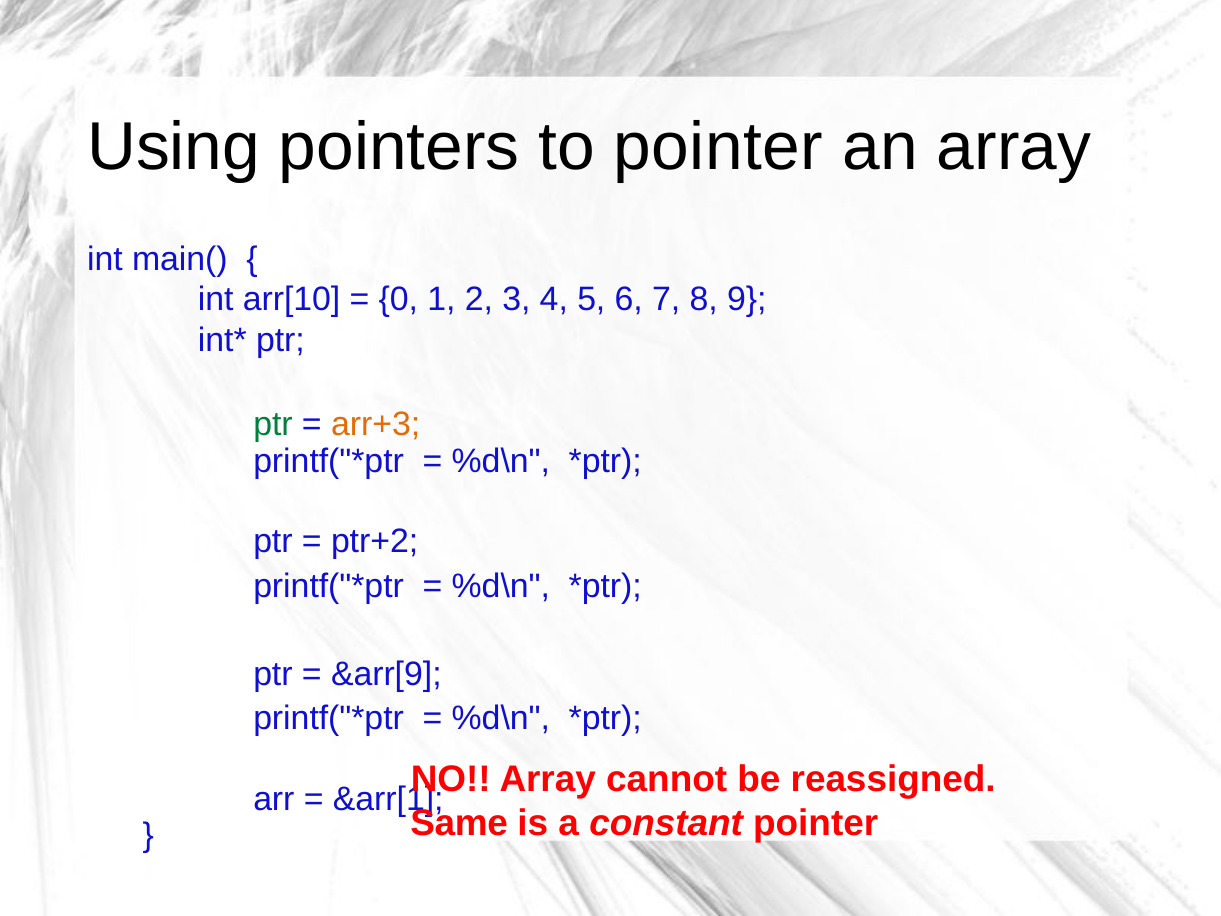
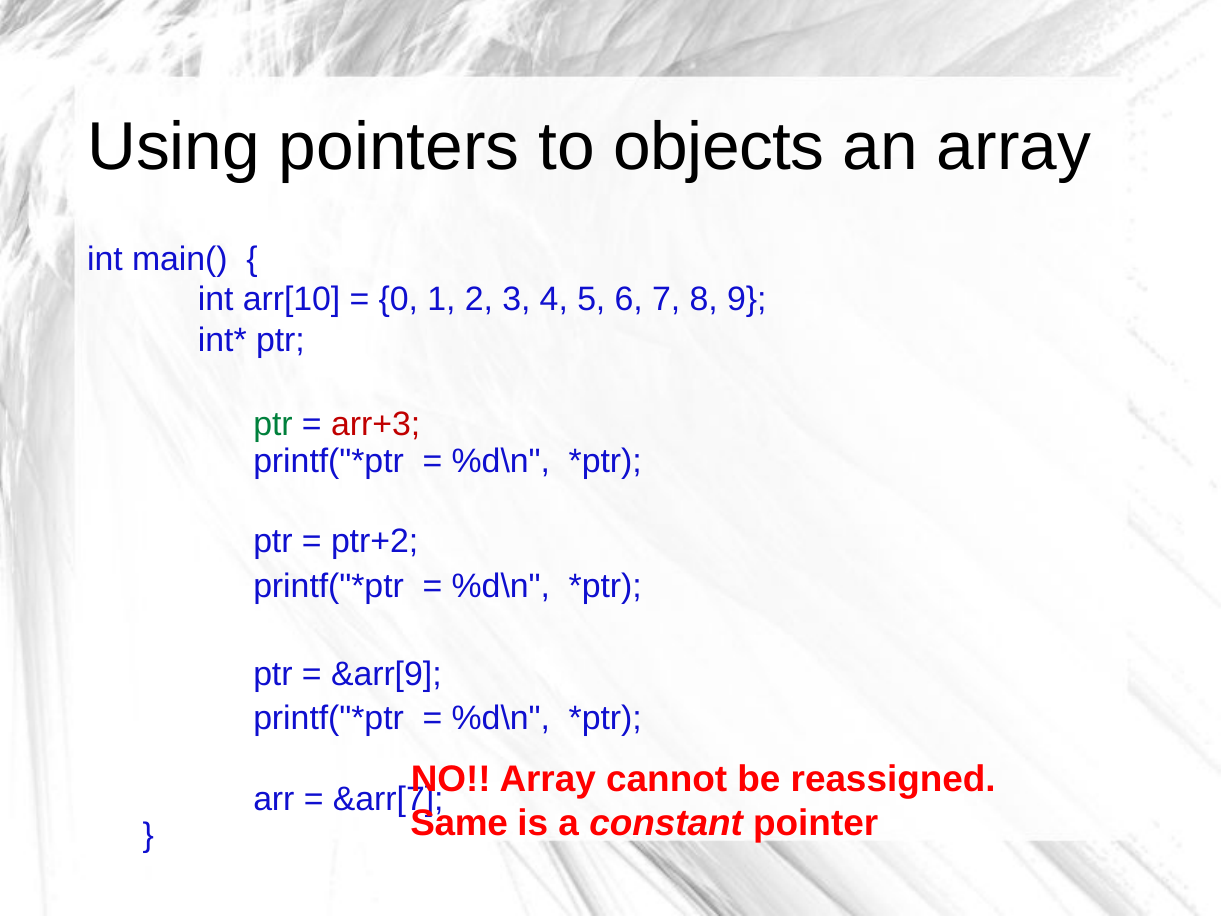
to pointer: pointer -> objects (719, 147)
arr+3 colour: orange -> red (376, 424)
&arr[1: &arr[1 -> &arr[7 (388, 799)
